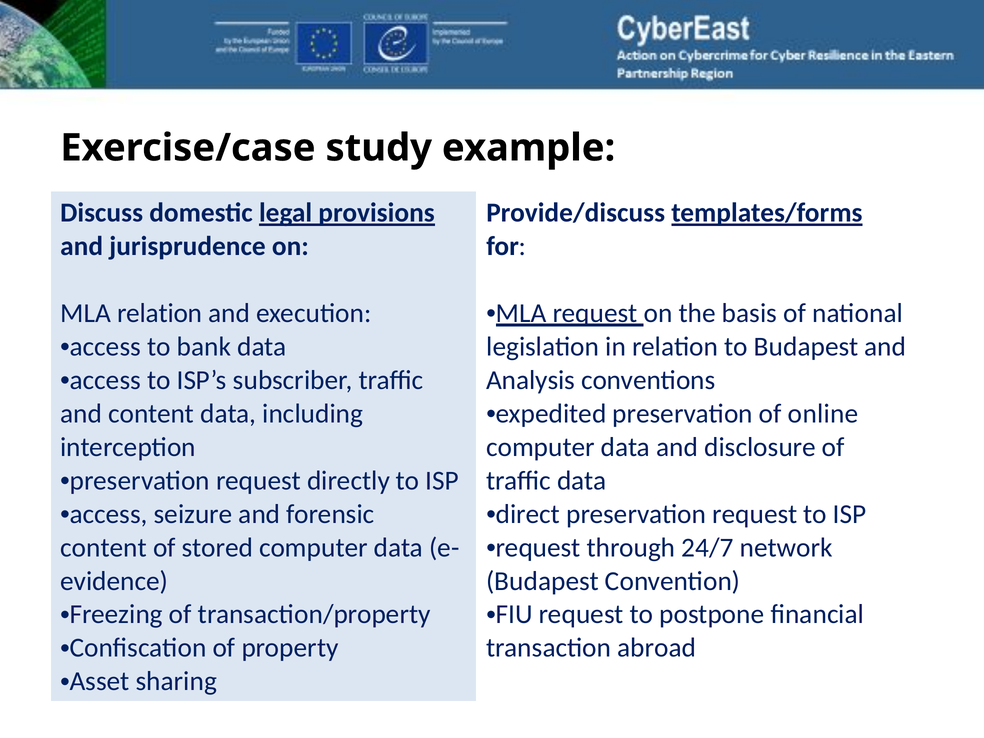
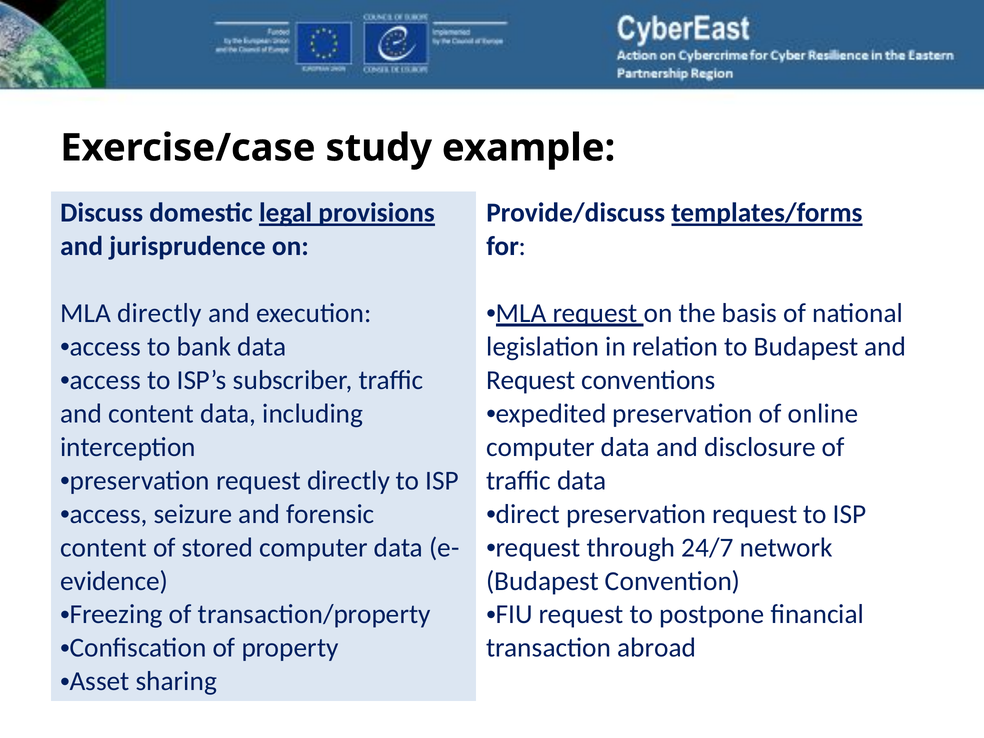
MLA relation: relation -> directly (159, 313)
Analysis: Analysis -> Request (531, 380)
